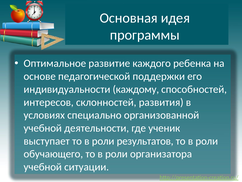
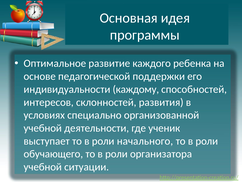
результатов: результатов -> начального (145, 141)
